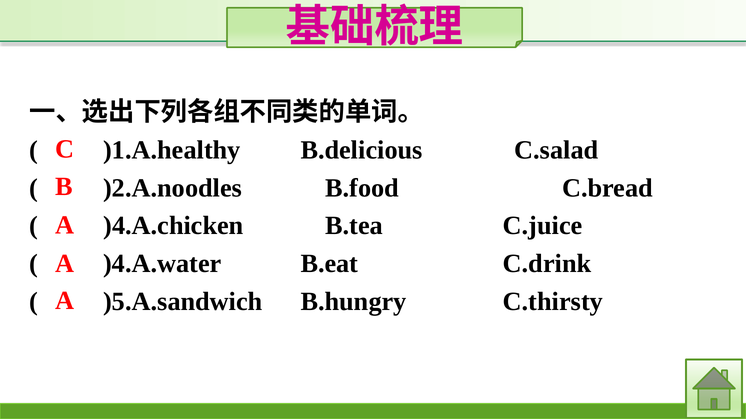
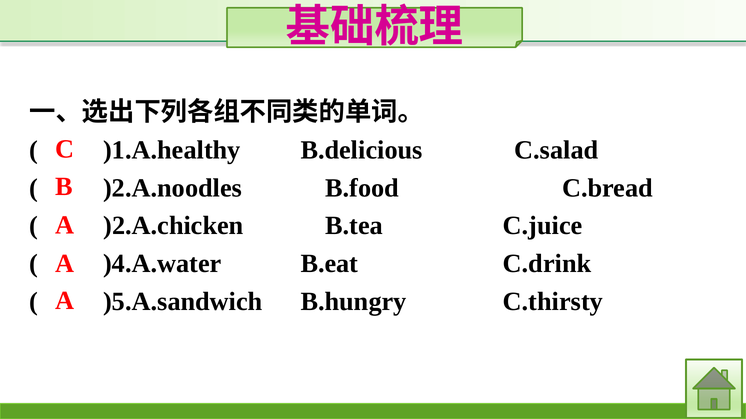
)4.A.chicken: )4.A.chicken -> )2.A.chicken (173, 226)
